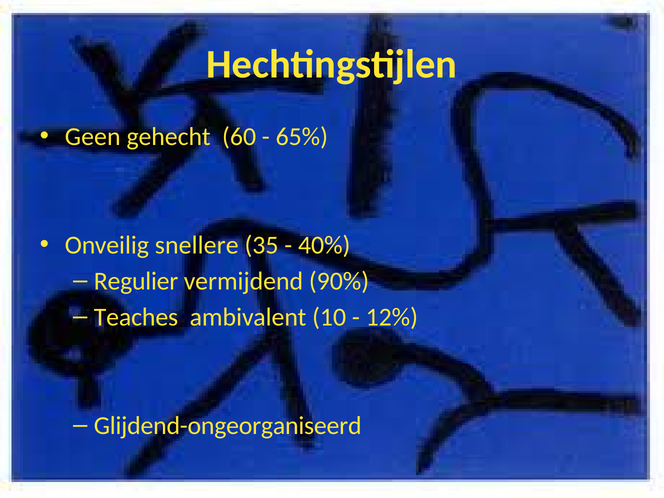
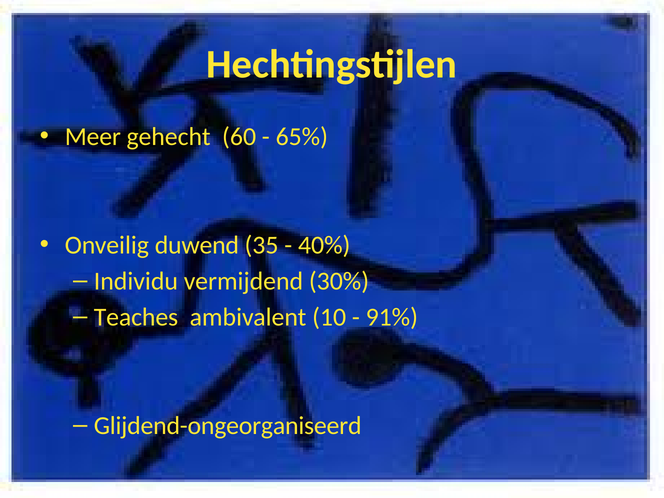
Geen: Geen -> Meer (93, 137)
snellere: snellere -> duwend (197, 245)
Regulier: Regulier -> Individu (136, 281)
90%: 90% -> 30% (339, 281)
12%: 12% -> 91% (392, 317)
